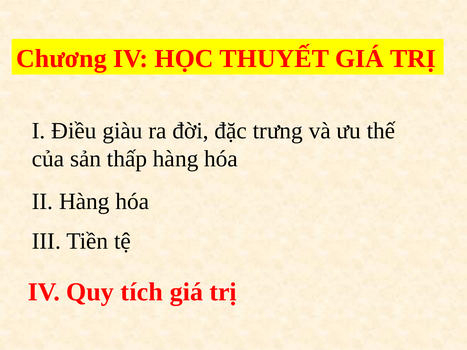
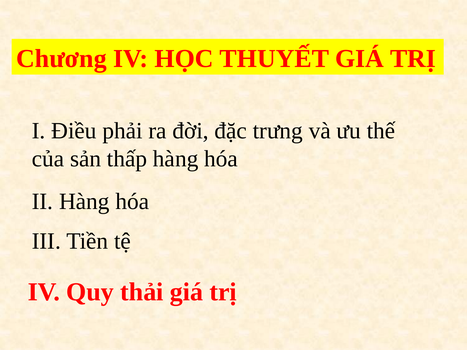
giàu: giàu -> phải (123, 131)
tích: tích -> thải (142, 292)
